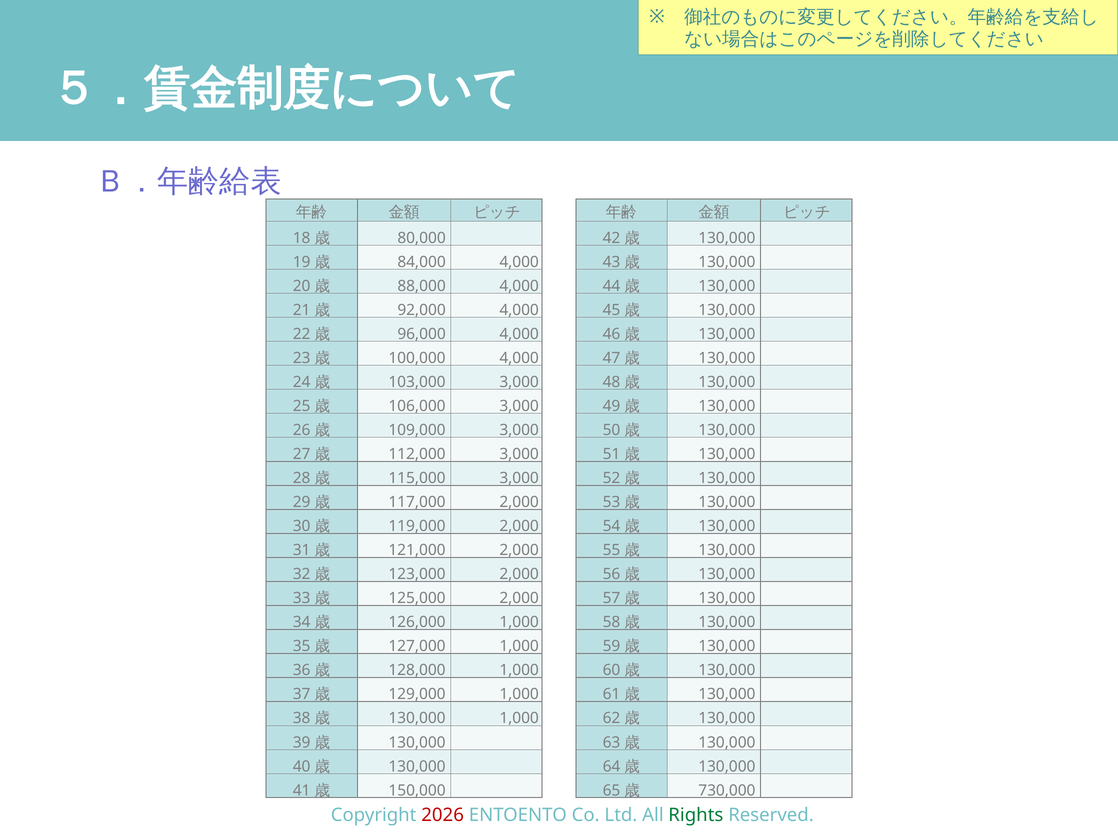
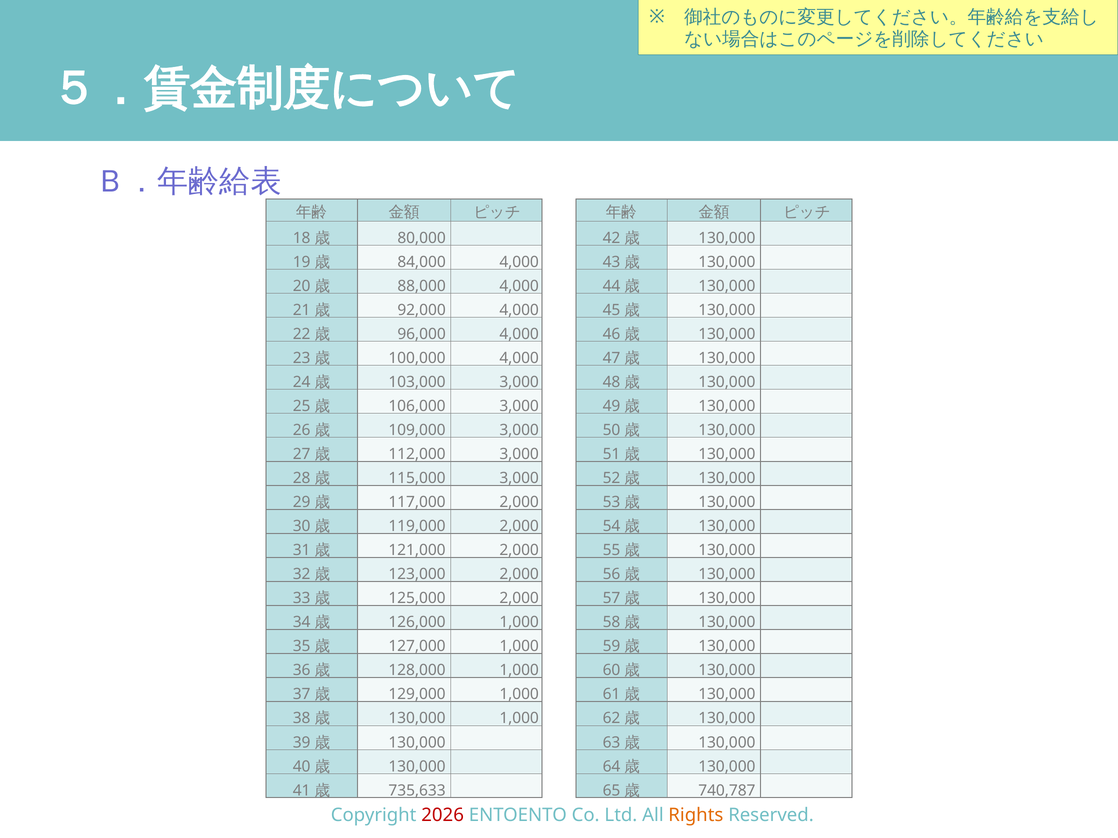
150,000: 150,000 -> 735,633 (417, 791)
730,000: 730,000 -> 740,787 (727, 791)
Rights colour: green -> orange (696, 816)
